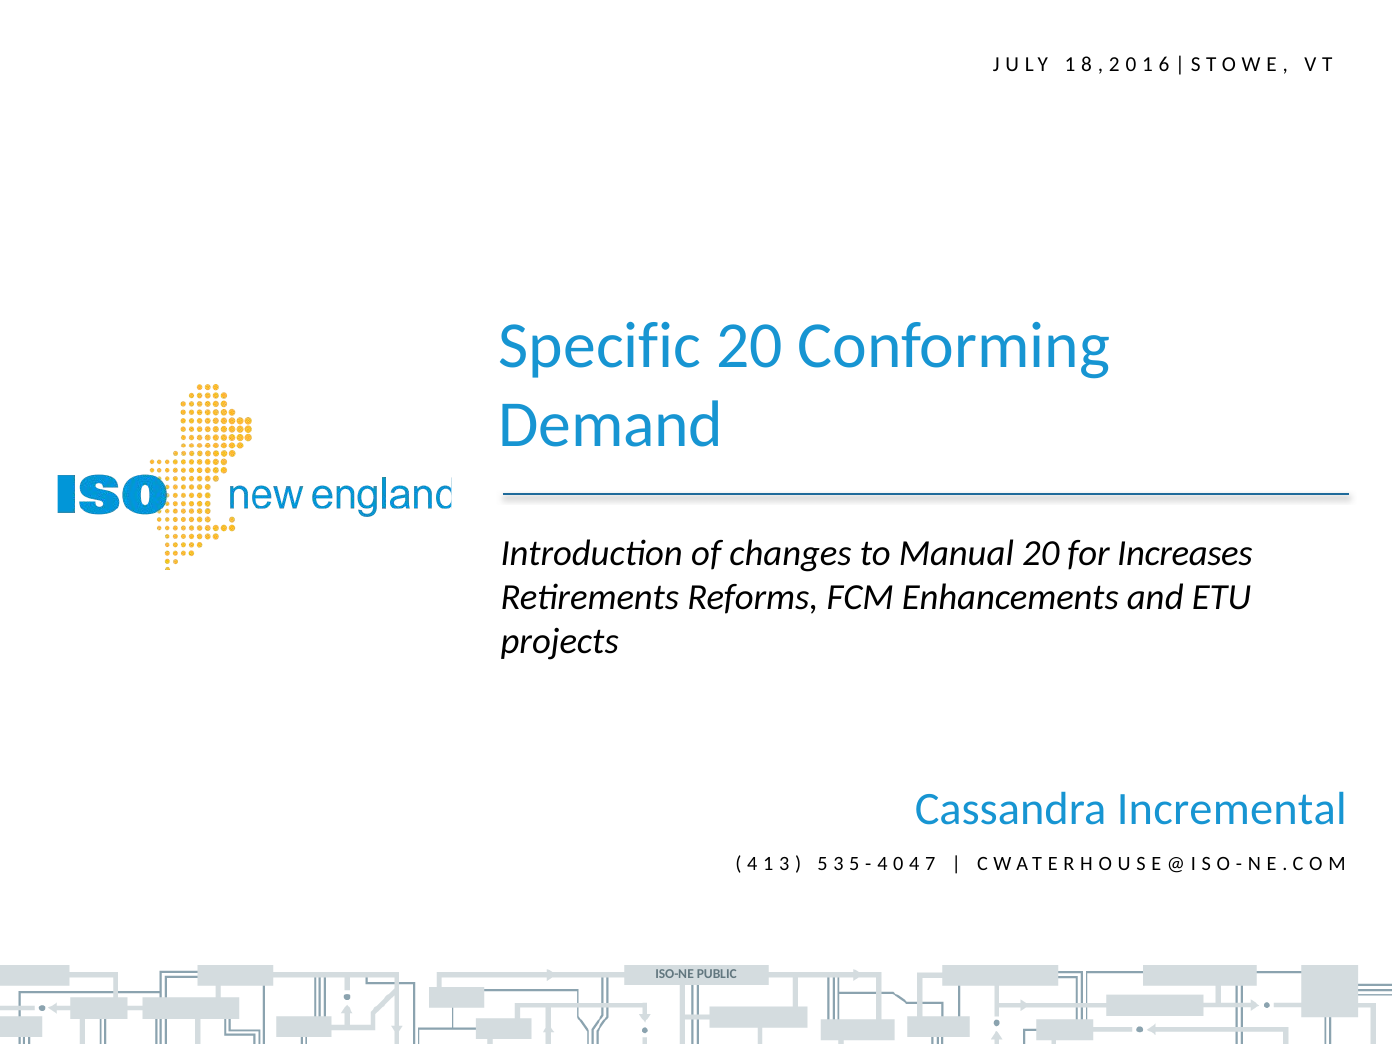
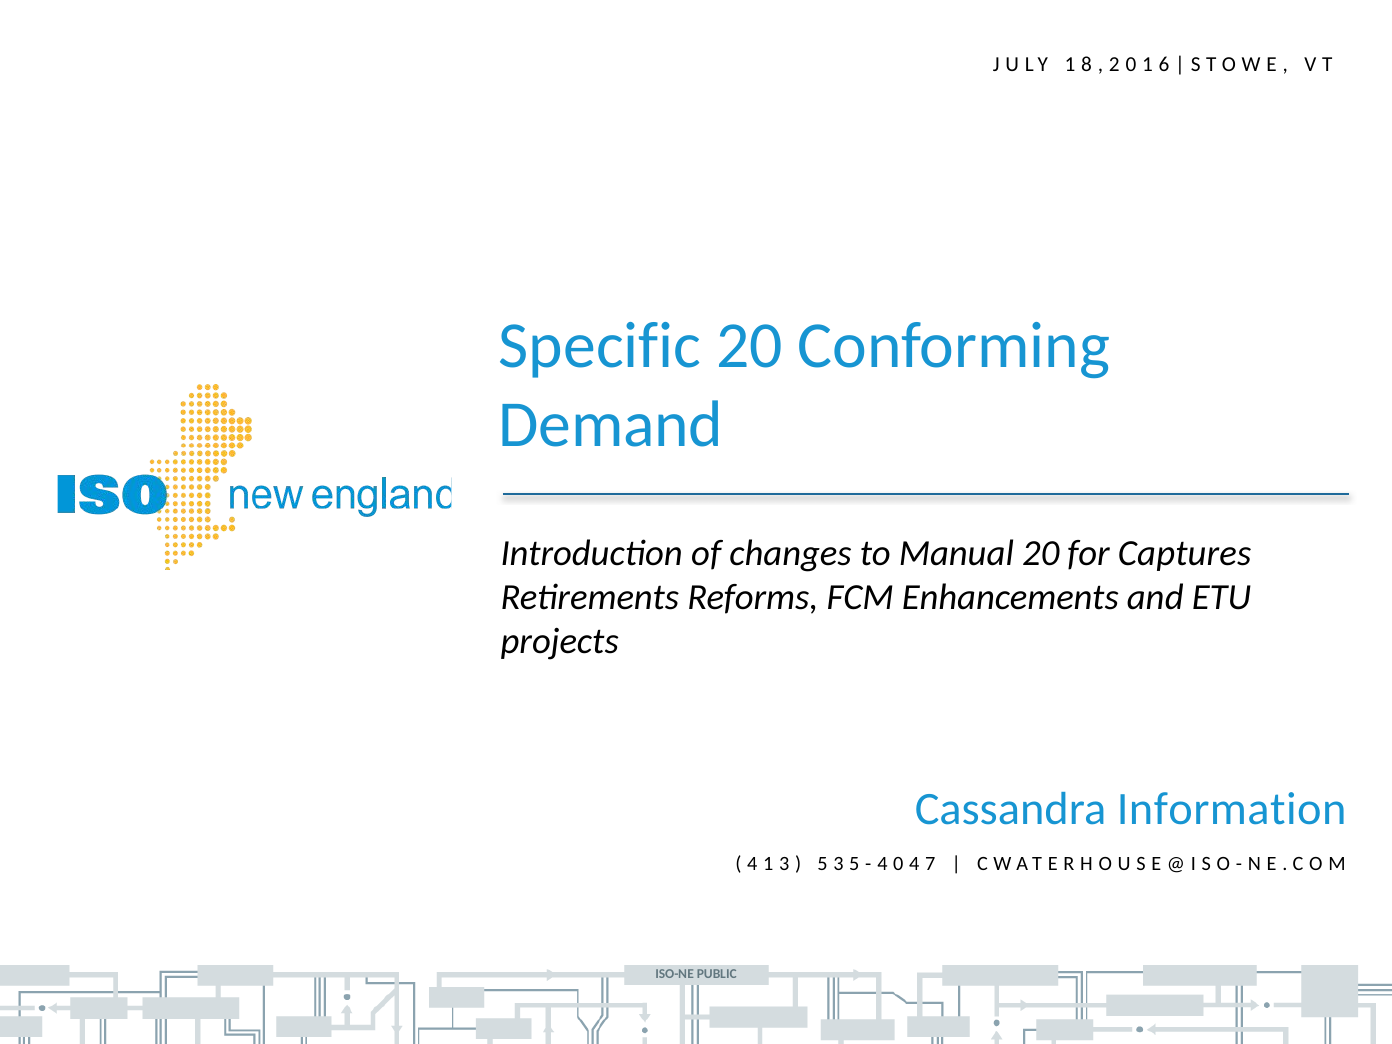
Increases: Increases -> Captures (1185, 554)
Incremental: Incremental -> Information (1232, 810)
